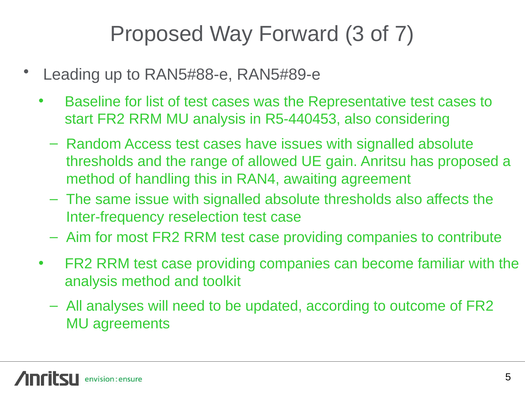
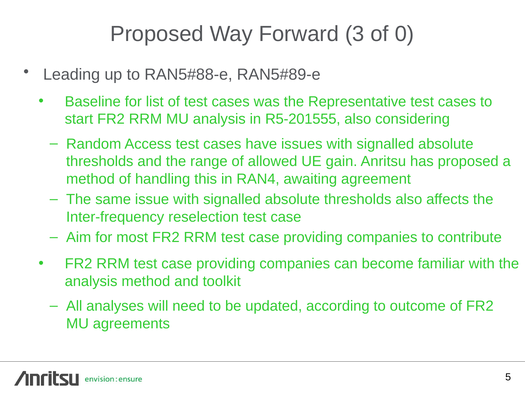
7: 7 -> 0 (405, 34)
R5-440453: R5-440453 -> R5-201555 (303, 119)
